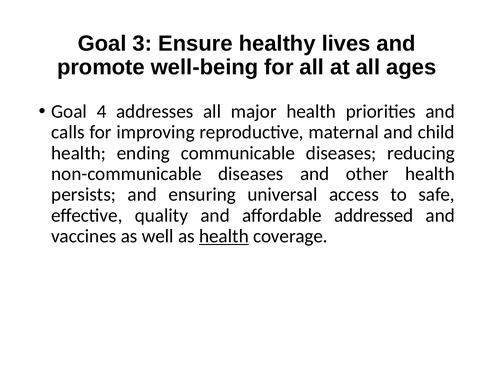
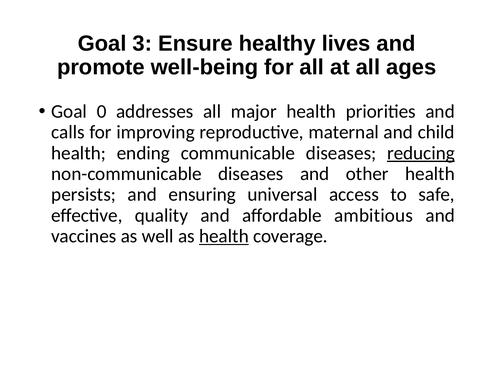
4: 4 -> 0 (102, 111)
reducing underline: none -> present (421, 153)
addressed: addressed -> ambitious (374, 215)
